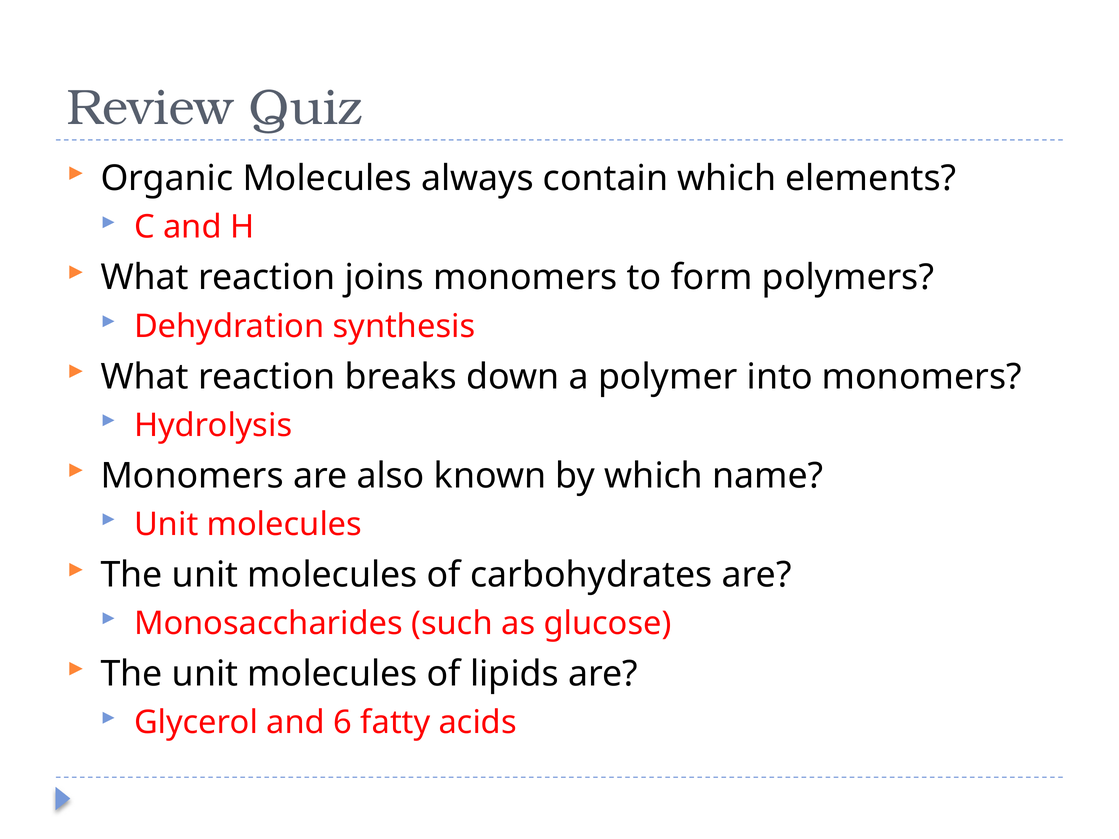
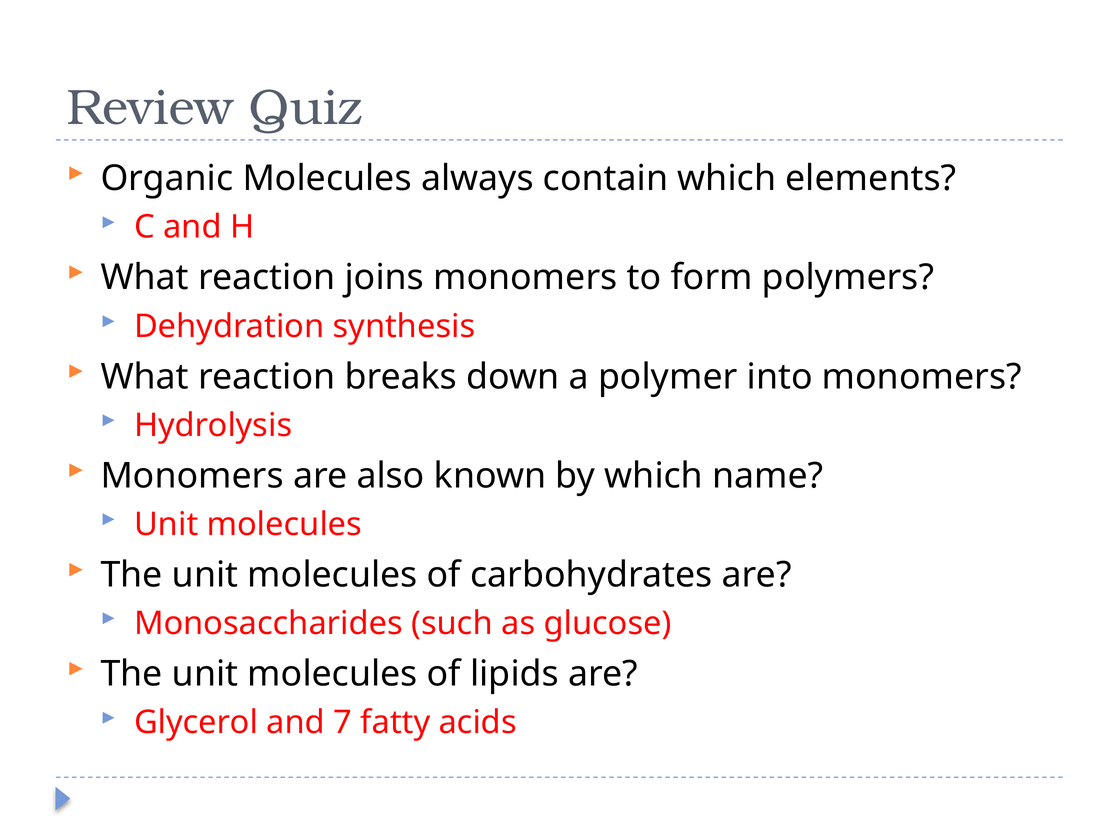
6: 6 -> 7 (343, 723)
